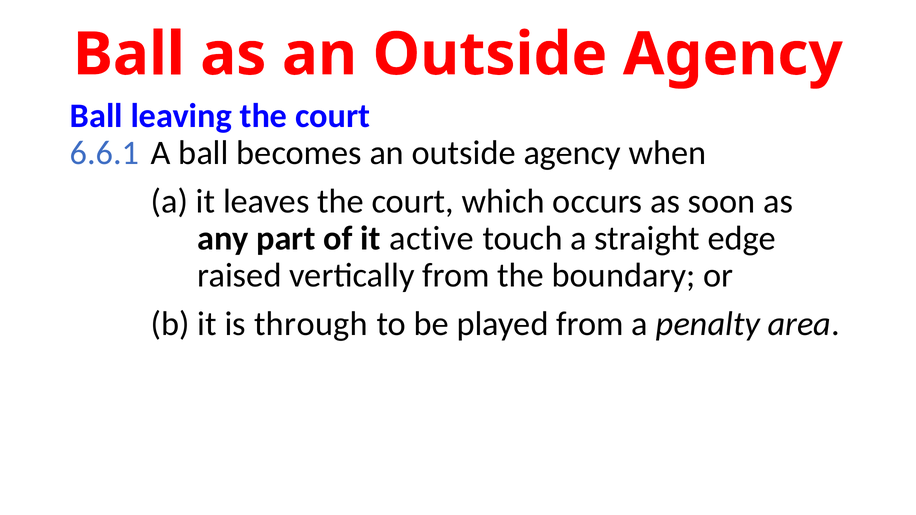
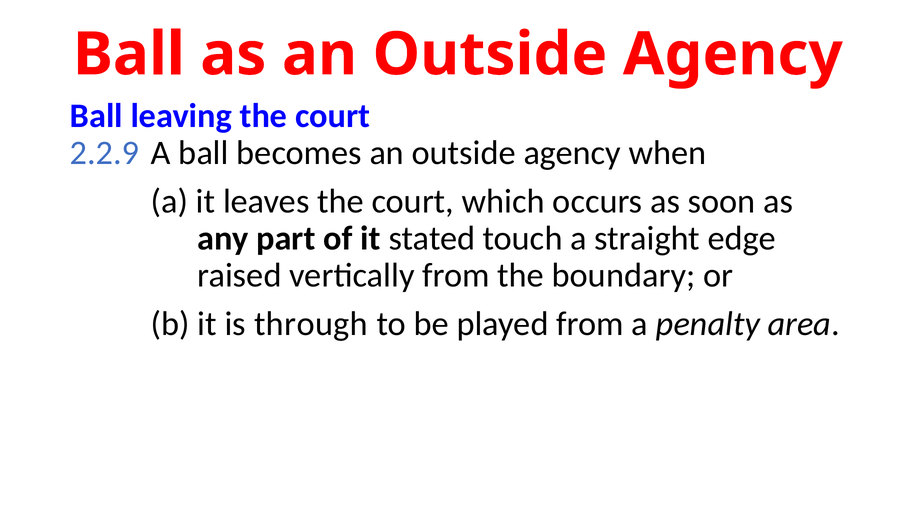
6.6.1: 6.6.1 -> 2.2.9 (105, 153)
active: active -> stated (432, 239)
